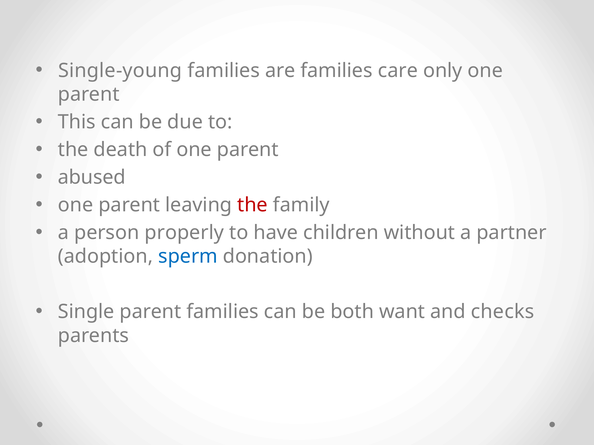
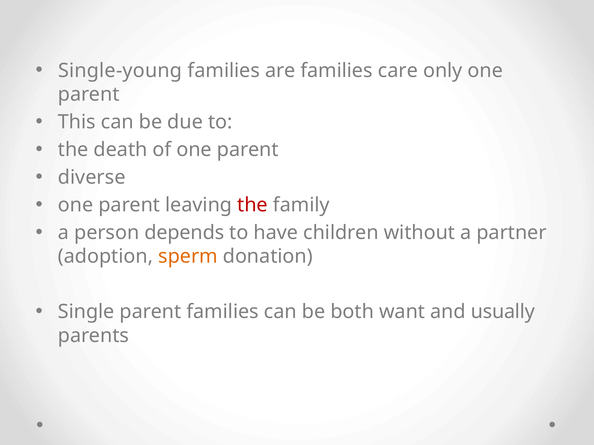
abused: abused -> diverse (92, 177)
properly: properly -> depends (184, 233)
sperm colour: blue -> orange (188, 257)
checks: checks -> usually (503, 312)
